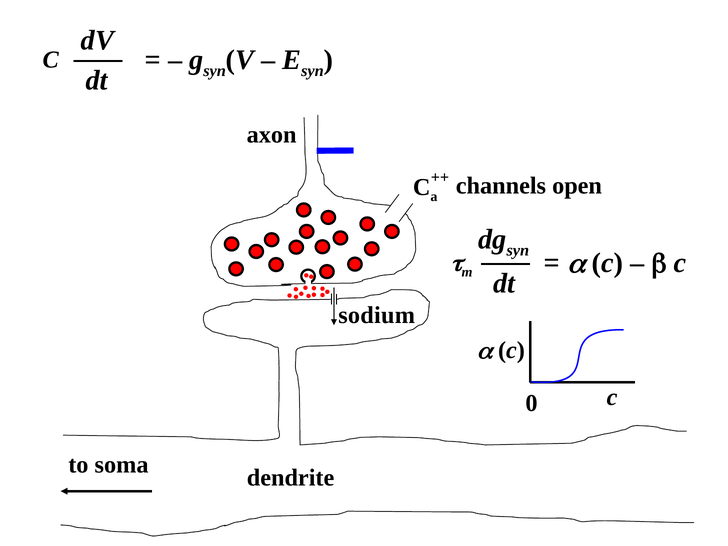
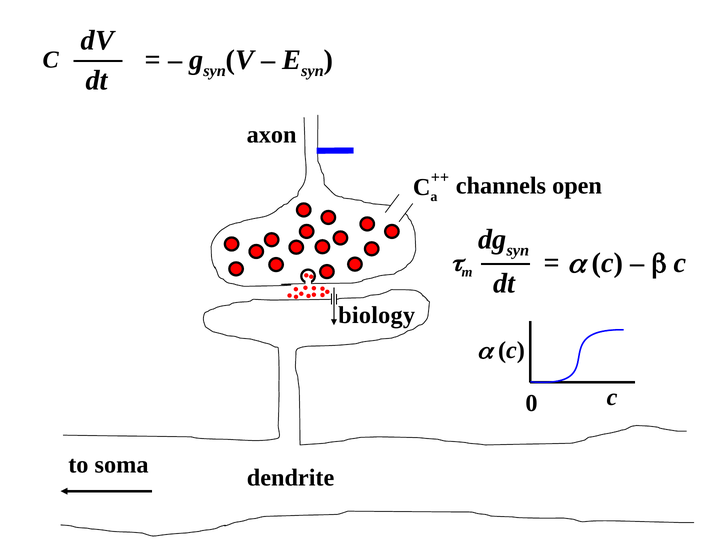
sodium: sodium -> biology (377, 315)
